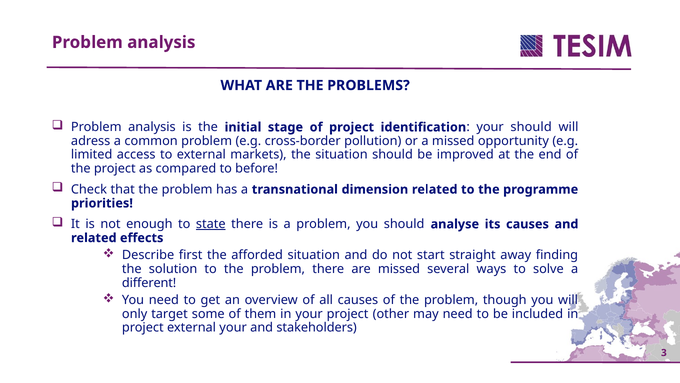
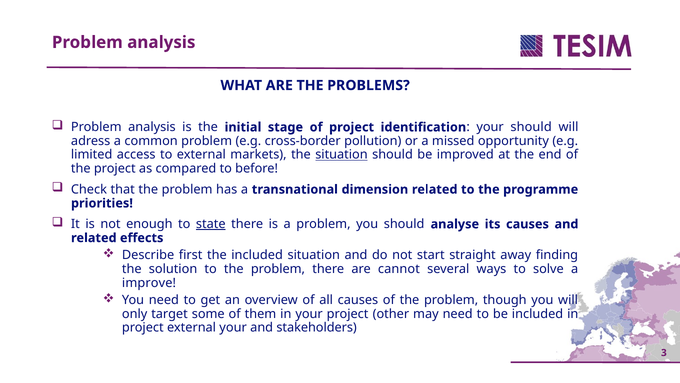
situation underline: none -> present (341, 155)
the afforded: afforded -> included (257, 255)
are missed: missed -> cannot (399, 269)
different: different -> improve (149, 282)
